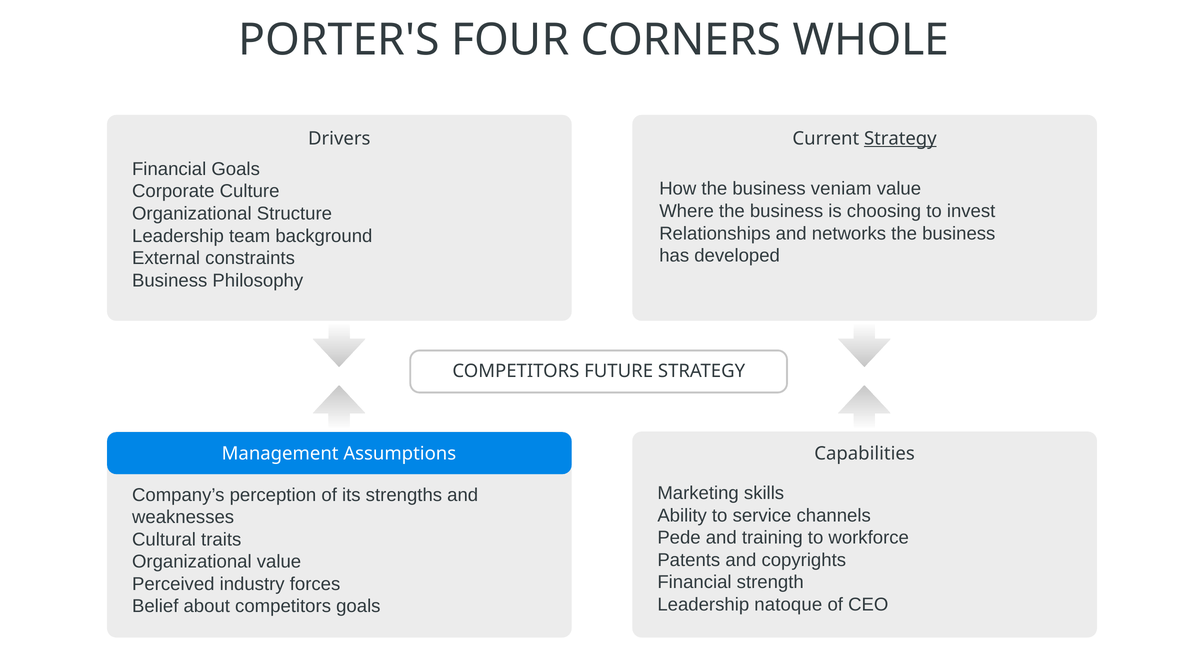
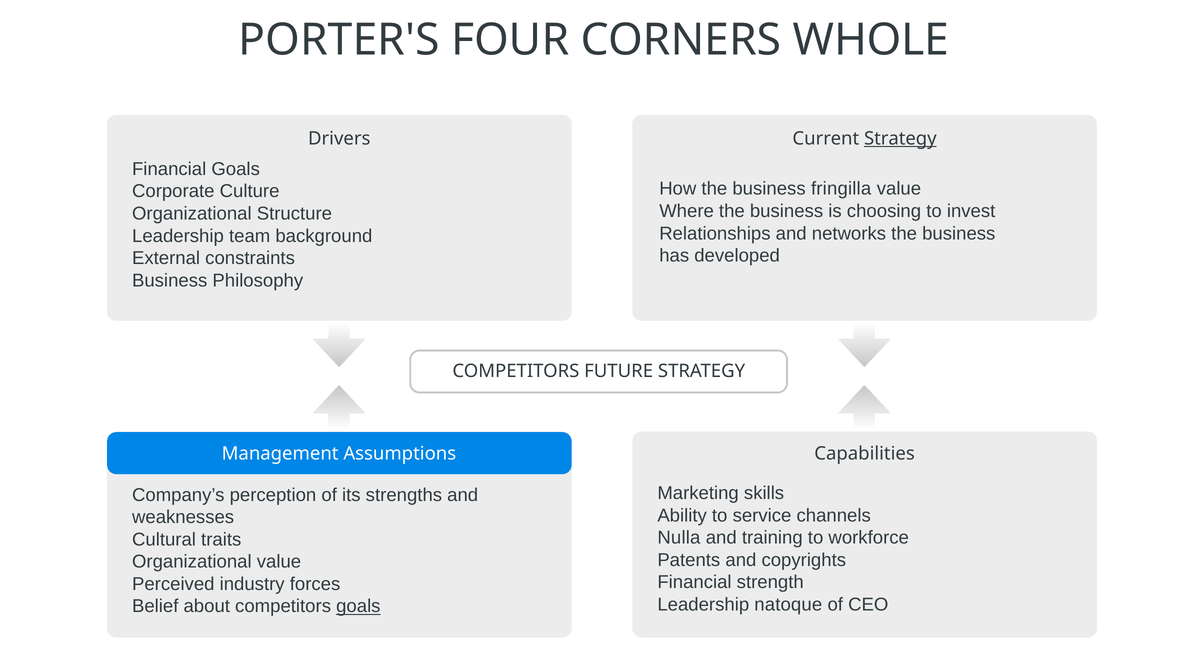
veniam: veniam -> fringilla (841, 189)
Pede: Pede -> Nulla (679, 538)
goals underline: none -> present (358, 607)
